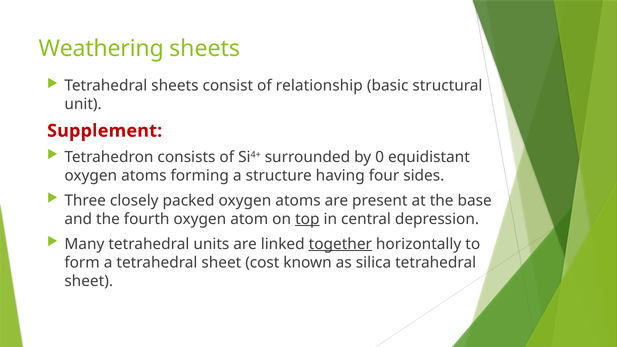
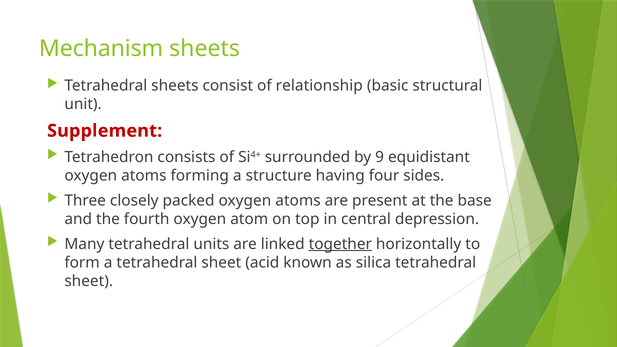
Weathering: Weathering -> Mechanism (101, 49)
0: 0 -> 9 (380, 157)
top underline: present -> none (307, 219)
cost: cost -> acid (262, 263)
